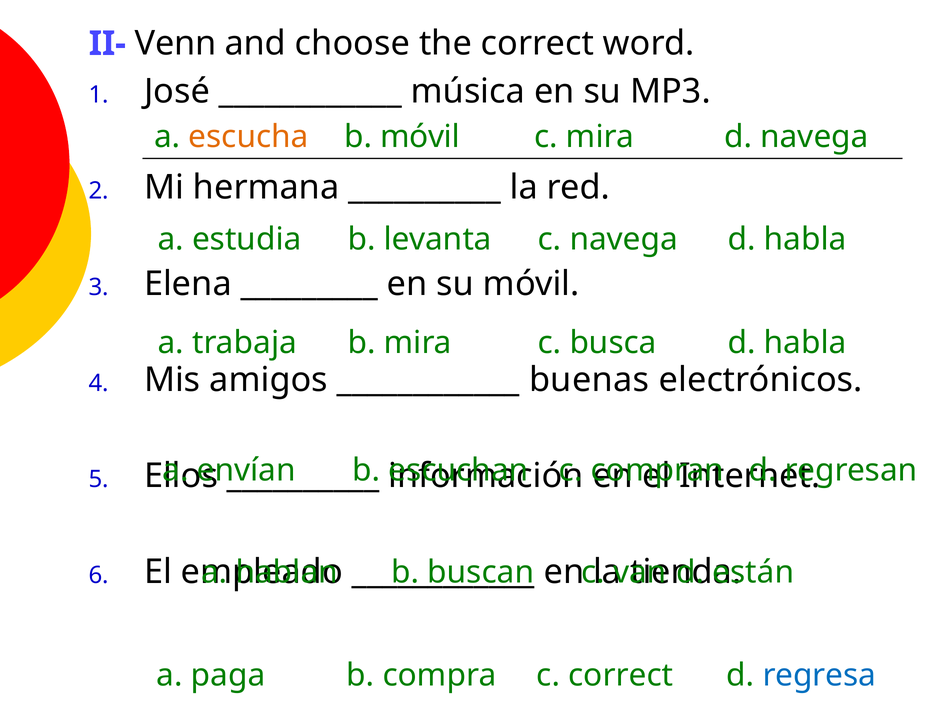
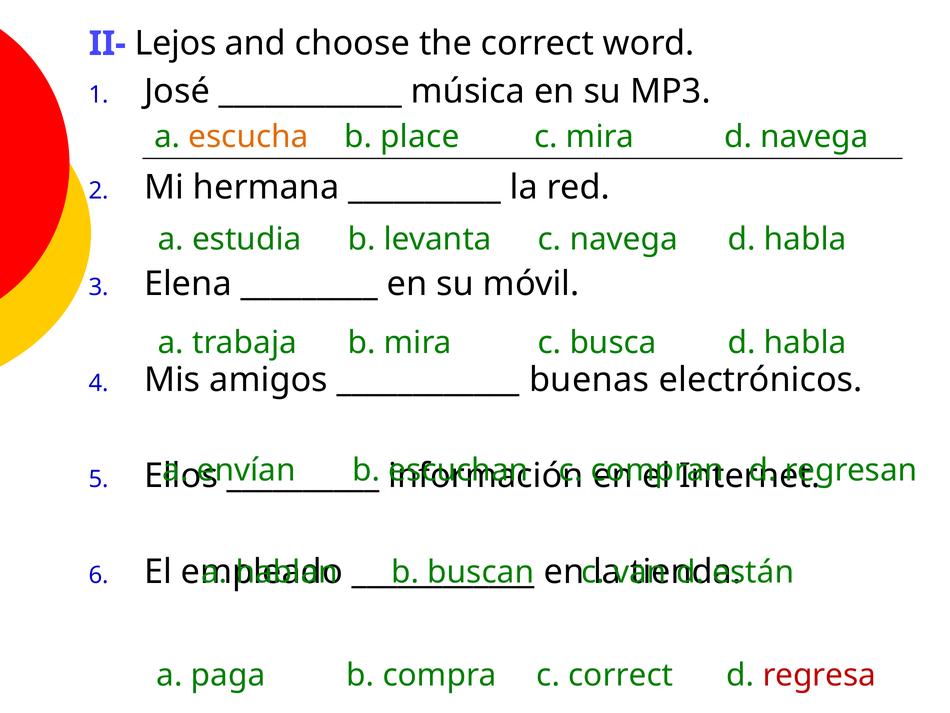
Venn: Venn -> Lejos (176, 44)
b móvil: móvil -> place (420, 137)
regresa colour: blue -> red (819, 675)
